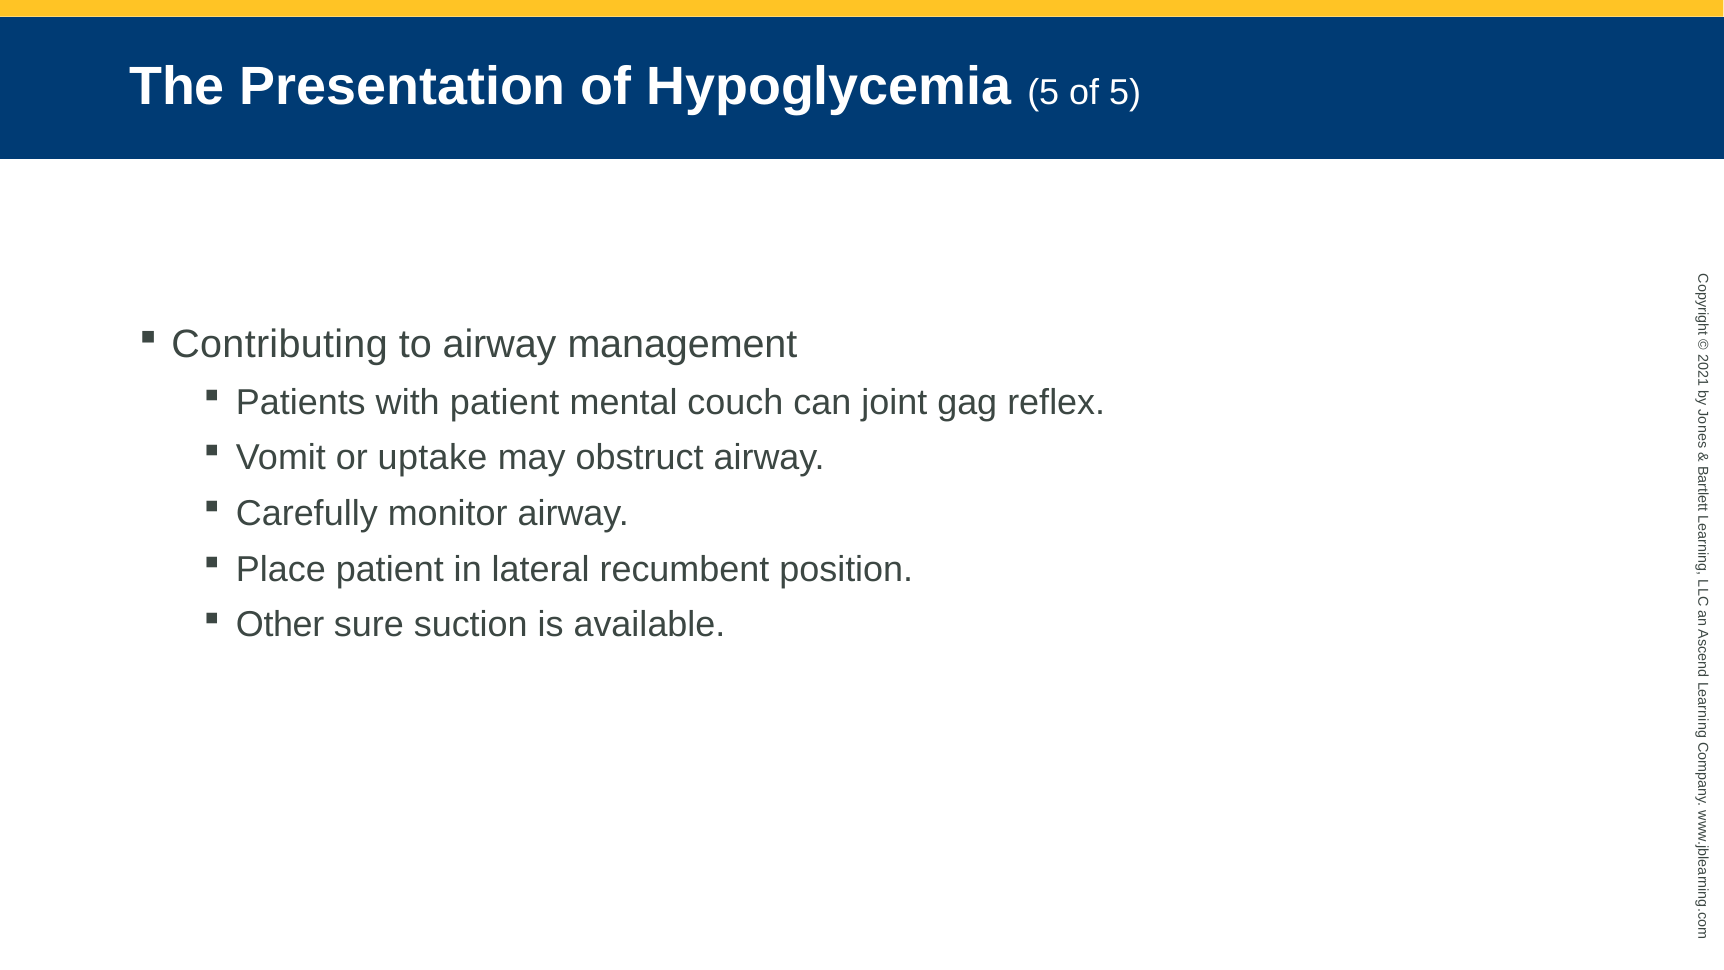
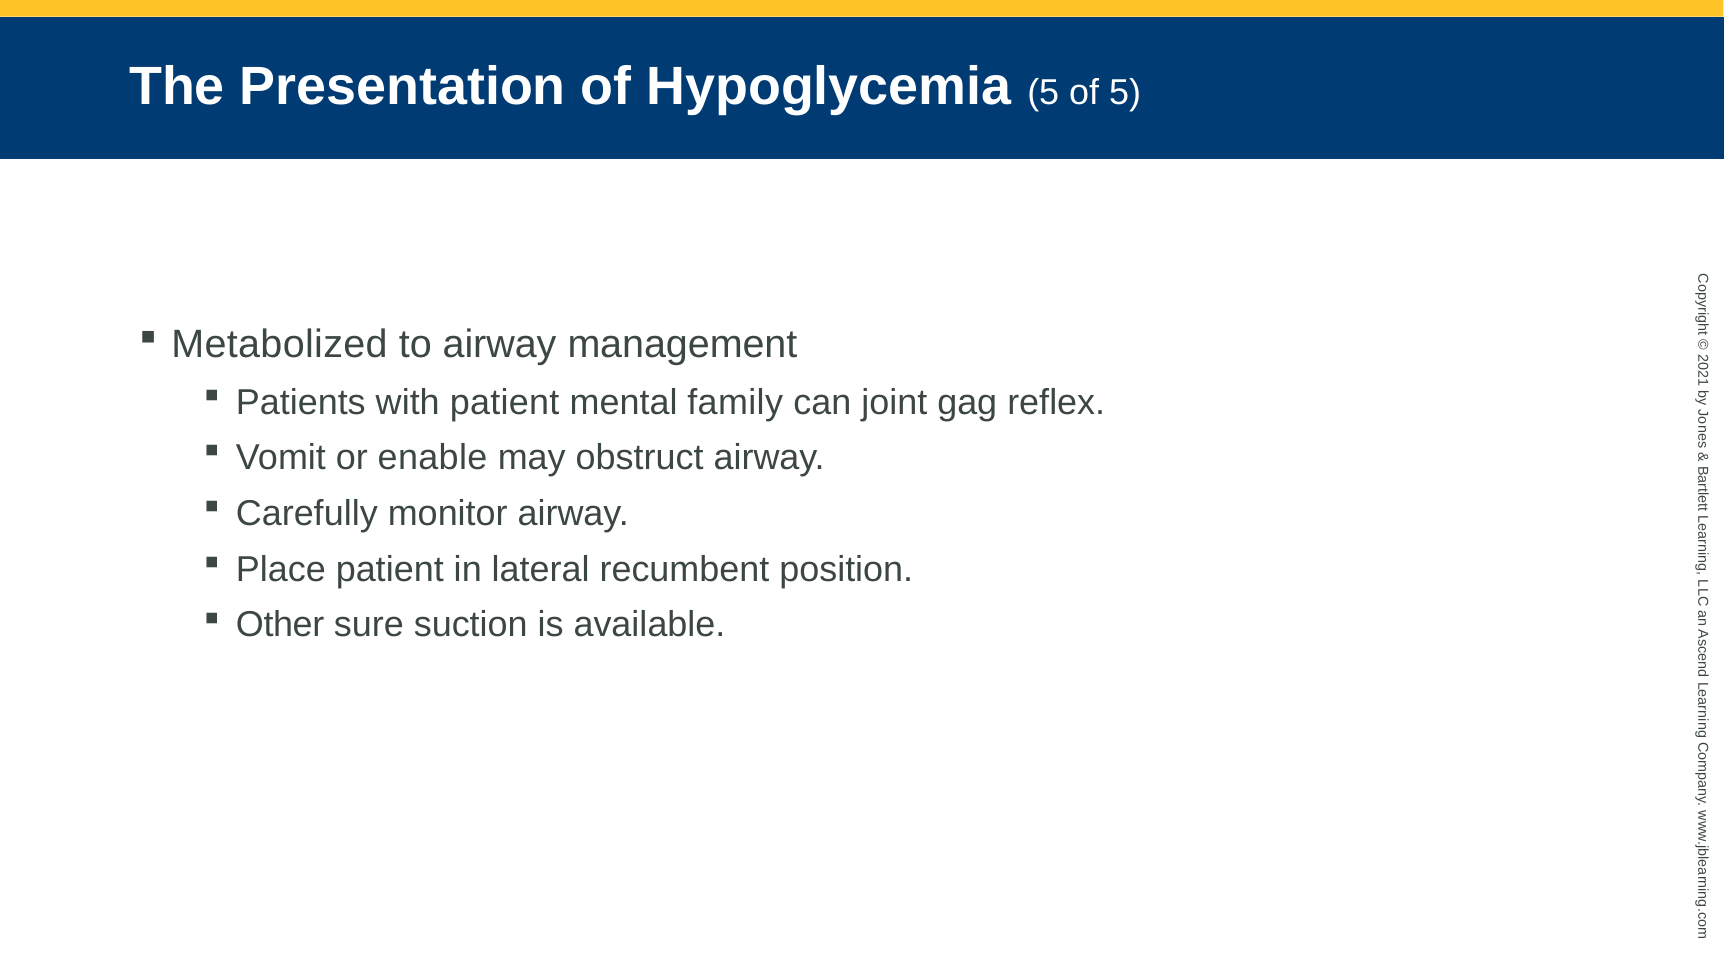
Contributing: Contributing -> Metabolized (280, 345)
couch: couch -> family (735, 402)
uptake: uptake -> enable (433, 458)
